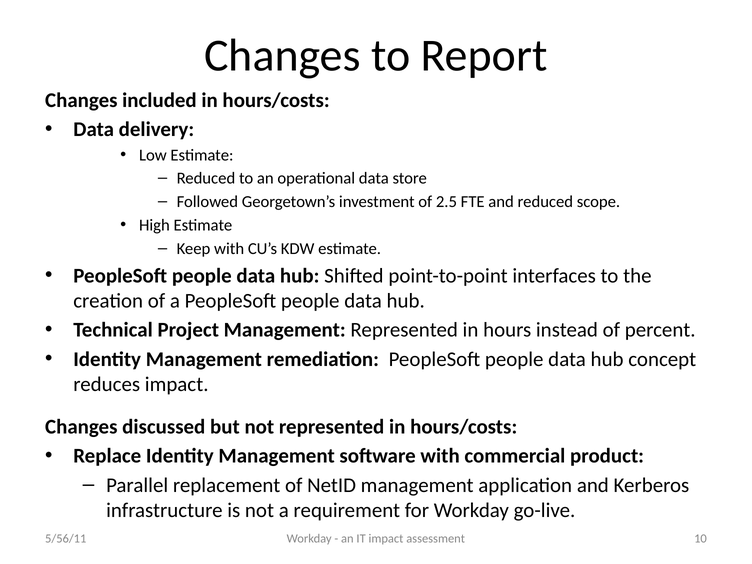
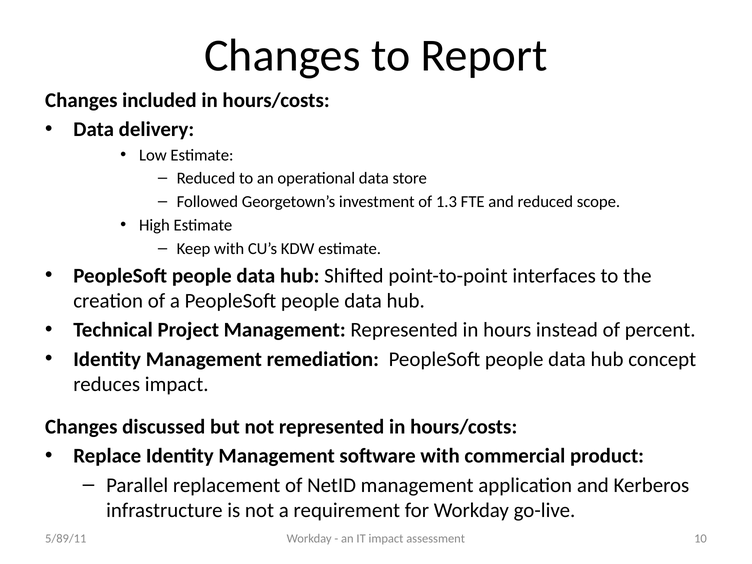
2.5: 2.5 -> 1.3 (446, 202)
5/56/11: 5/56/11 -> 5/89/11 (66, 539)
